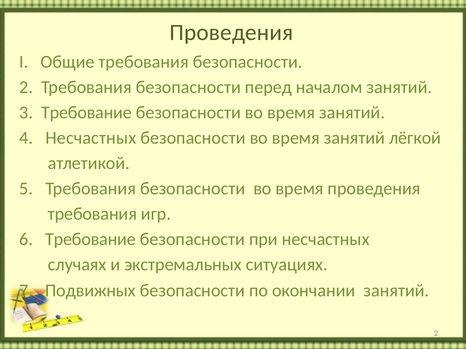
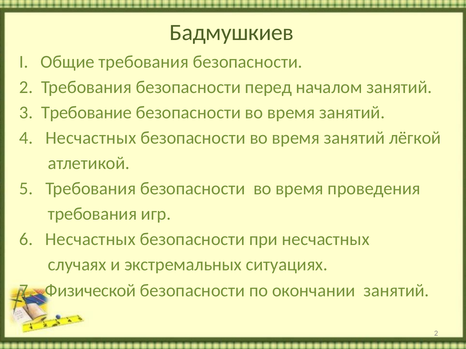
Проведения: Проведения -> Бадмушкиев (232, 33)
6 Требование: Требование -> Несчастных (90, 240)
Подвижных: Подвижных -> Физической (91, 291)
